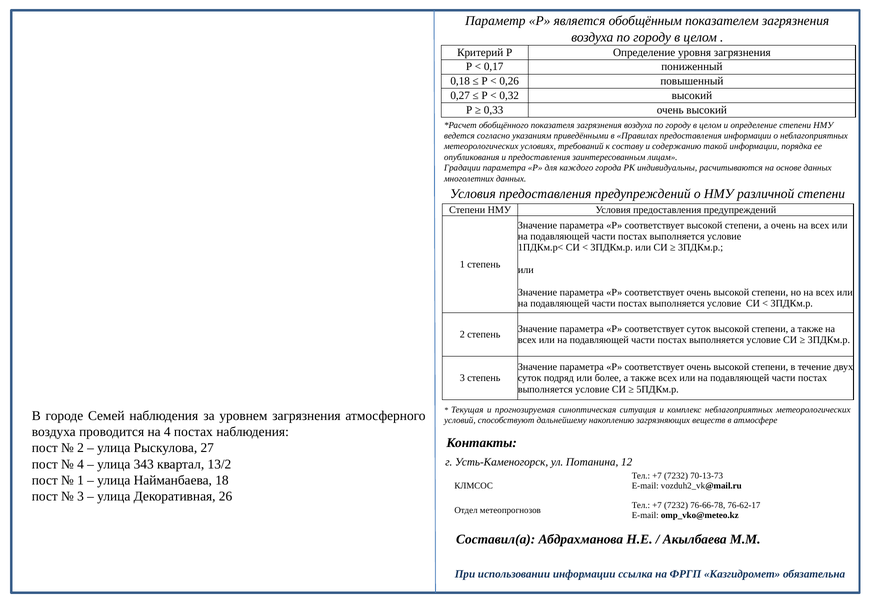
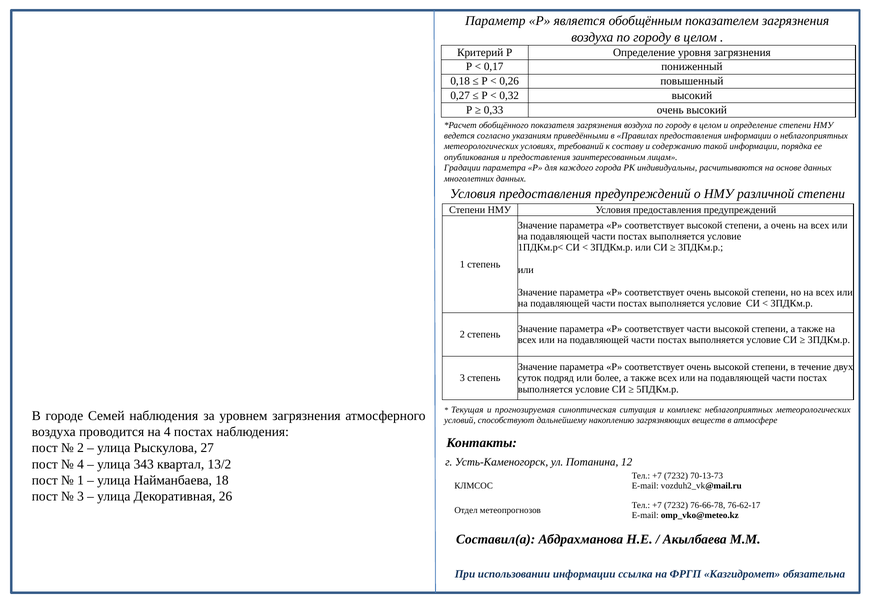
соответствует суток: суток -> части (699, 329)
